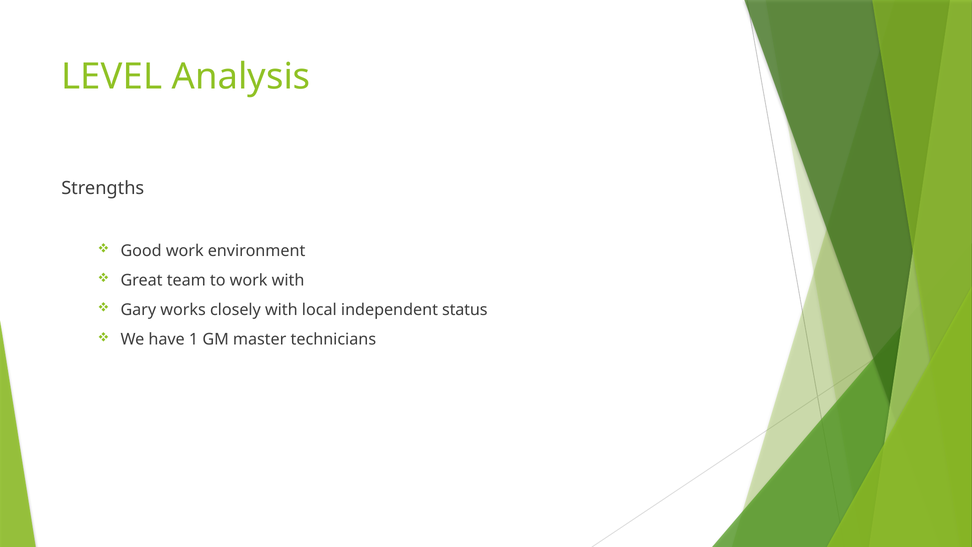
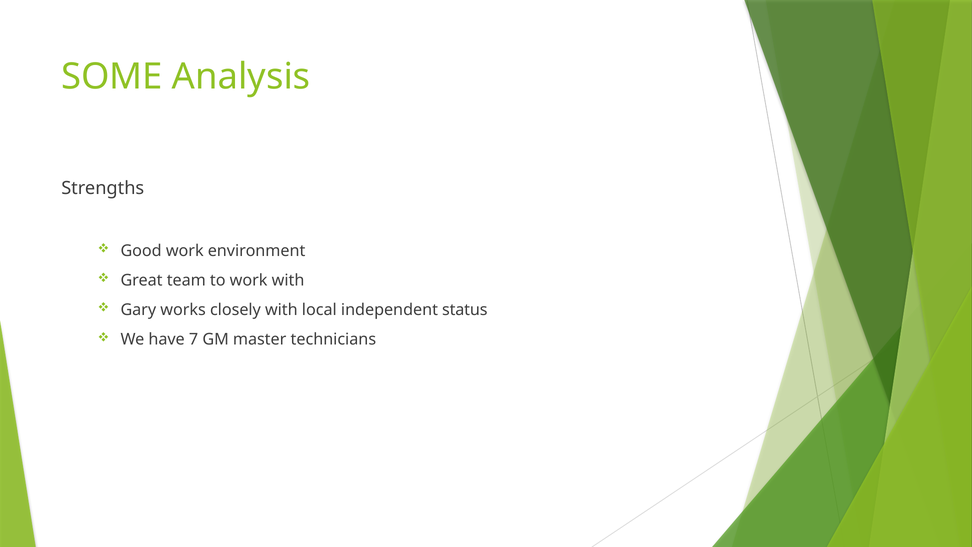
LEVEL: LEVEL -> SOME (112, 77)
1: 1 -> 7 (194, 339)
